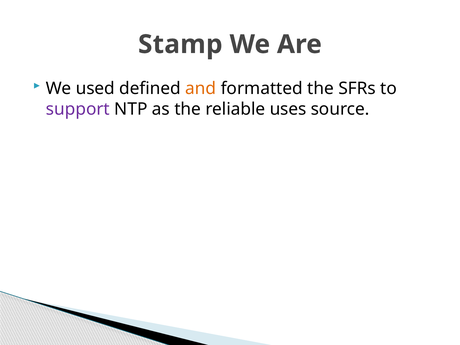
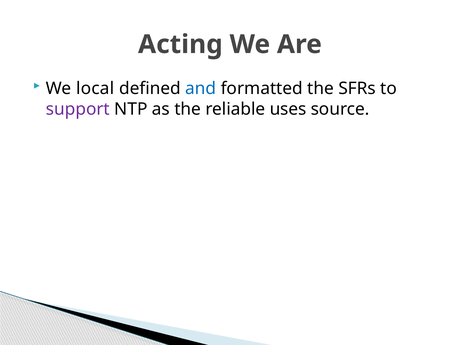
Stamp: Stamp -> Acting (180, 44)
used: used -> local (95, 88)
and colour: orange -> blue (201, 88)
